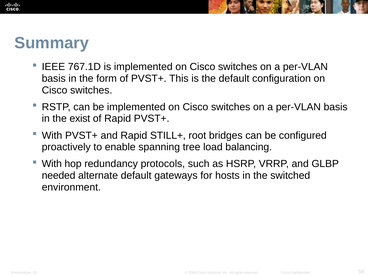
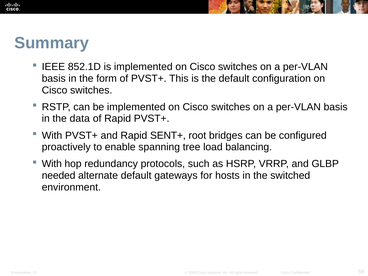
767.1D: 767.1D -> 852.1D (84, 67)
exist: exist -> data (80, 119)
STILL+: STILL+ -> SENT+ (168, 135)
